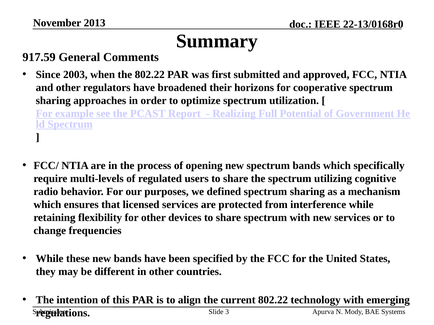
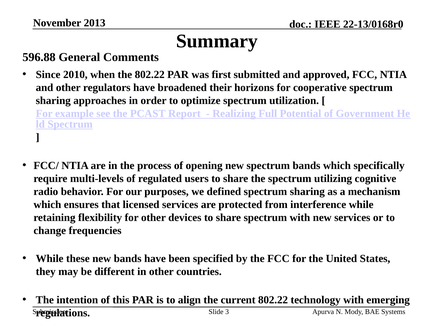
917.59: 917.59 -> 596.88 (39, 57)
2003: 2003 -> 2010 (75, 75)
